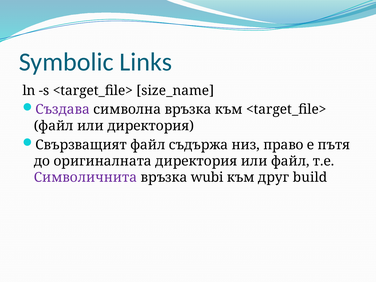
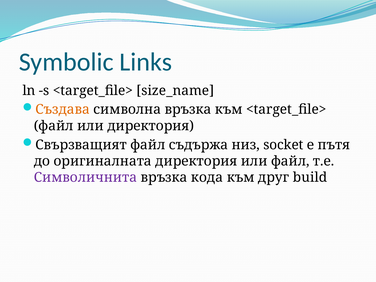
Създава colour: purple -> orange (63, 110)
право: право -> socket (283, 145)
wubi: wubi -> кода (207, 177)
